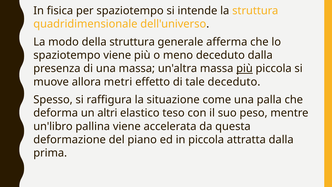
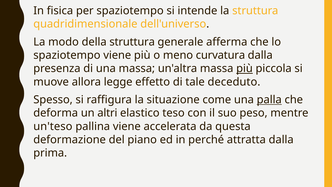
meno deceduto: deceduto -> curvatura (220, 55)
metri: metri -> legge (118, 82)
palla underline: none -> present (269, 100)
un'libro: un'libro -> un'teso (53, 126)
in piccola: piccola -> perché (206, 139)
